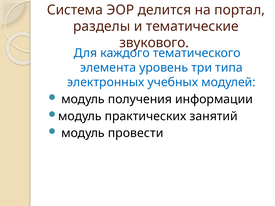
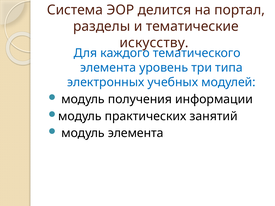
звукового: звукового -> искусству (154, 43)
модуль провести: провести -> элемента (136, 133)
